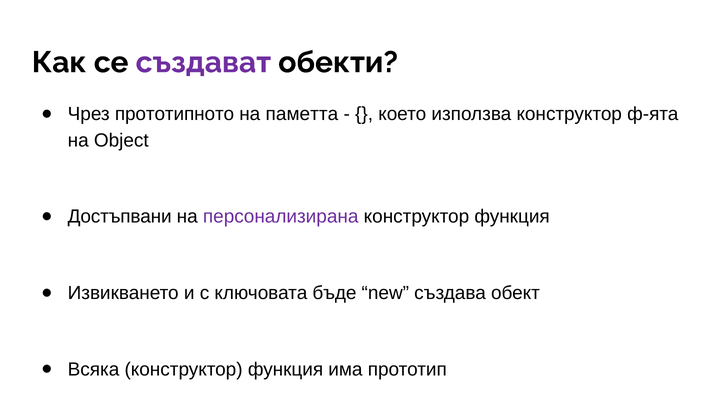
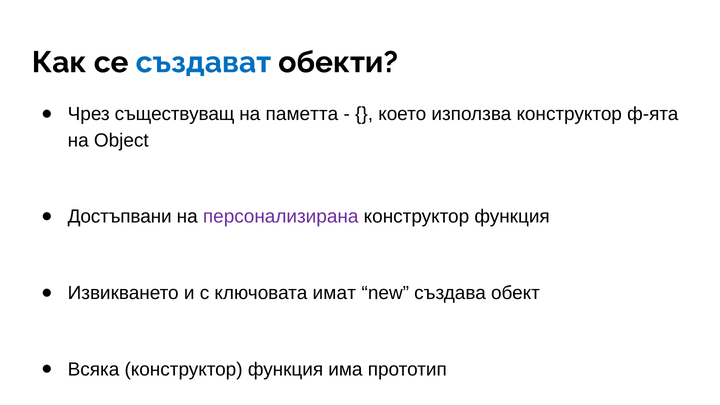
създават colour: purple -> blue (203, 62)
прототипното: прототипното -> съществуващ (175, 114)
бъде: бъде -> имат (334, 293)
